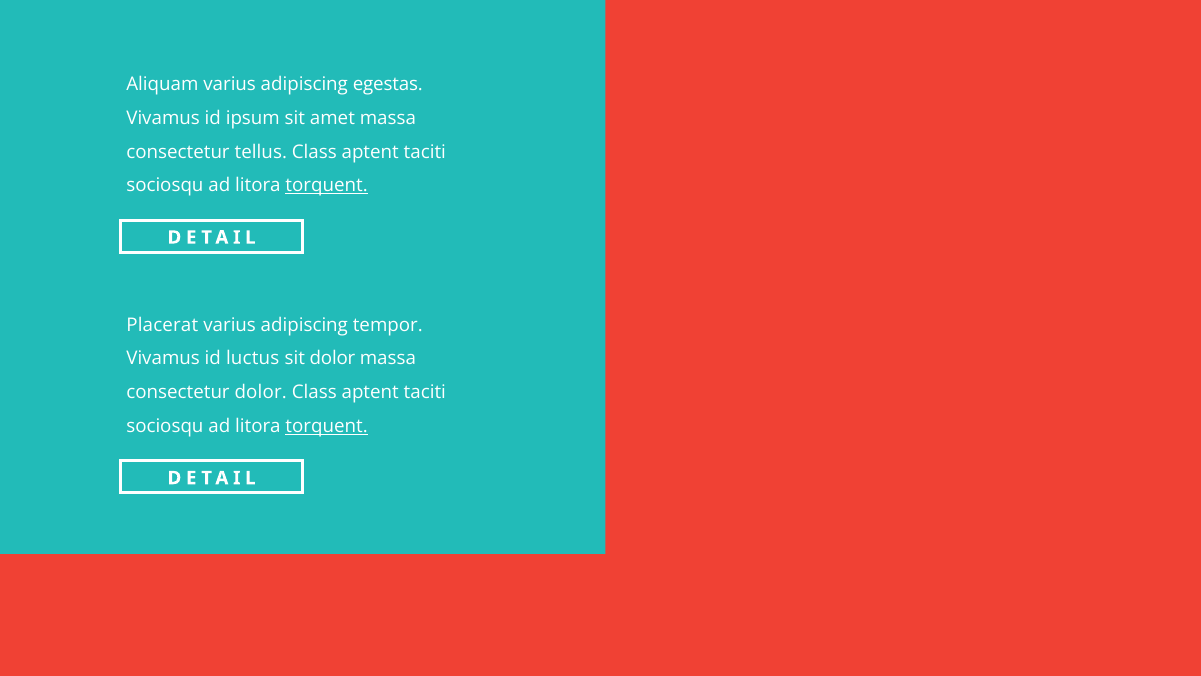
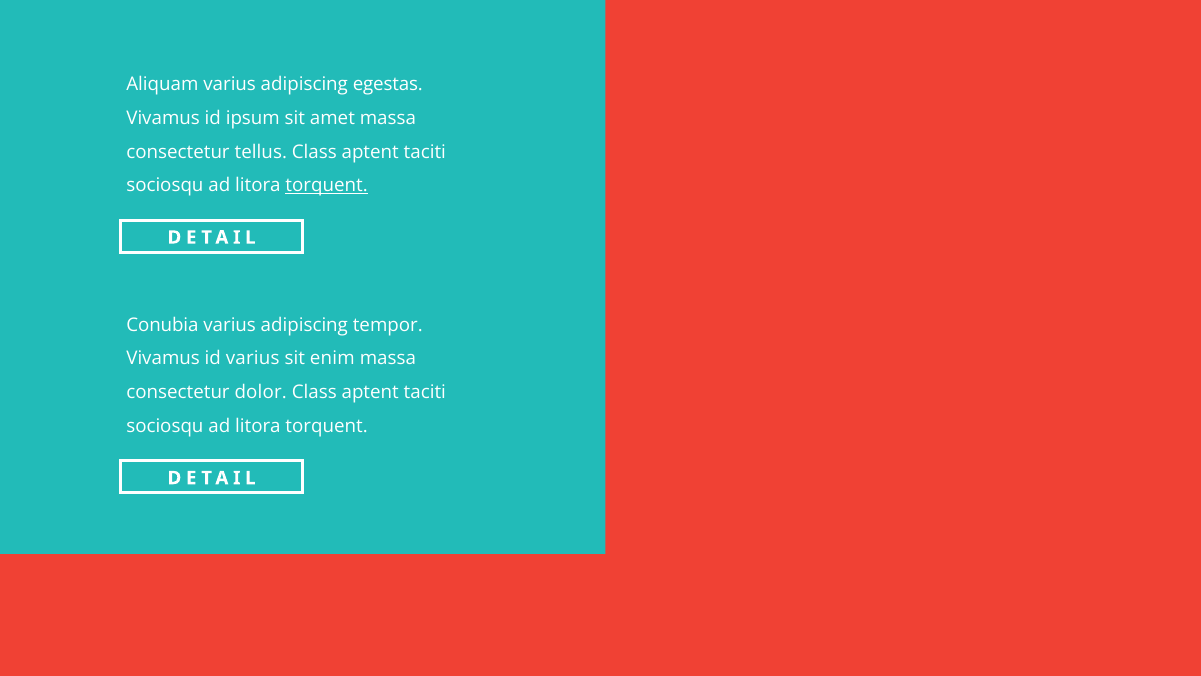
Placerat: Placerat -> Conubia (162, 325)
id luctus: luctus -> varius (253, 358)
sit dolor: dolor -> enim (332, 358)
torquent underline: present -> none (327, 426)
